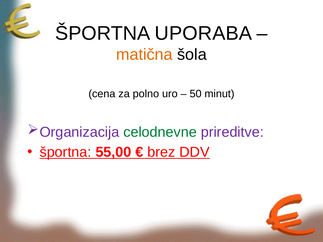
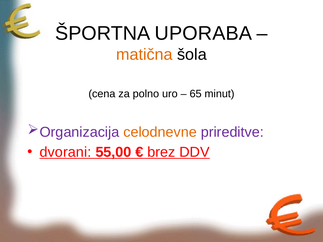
50: 50 -> 65 (196, 94)
celodnevne colour: green -> orange (160, 132)
športna: športna -> dvorani (65, 152)
